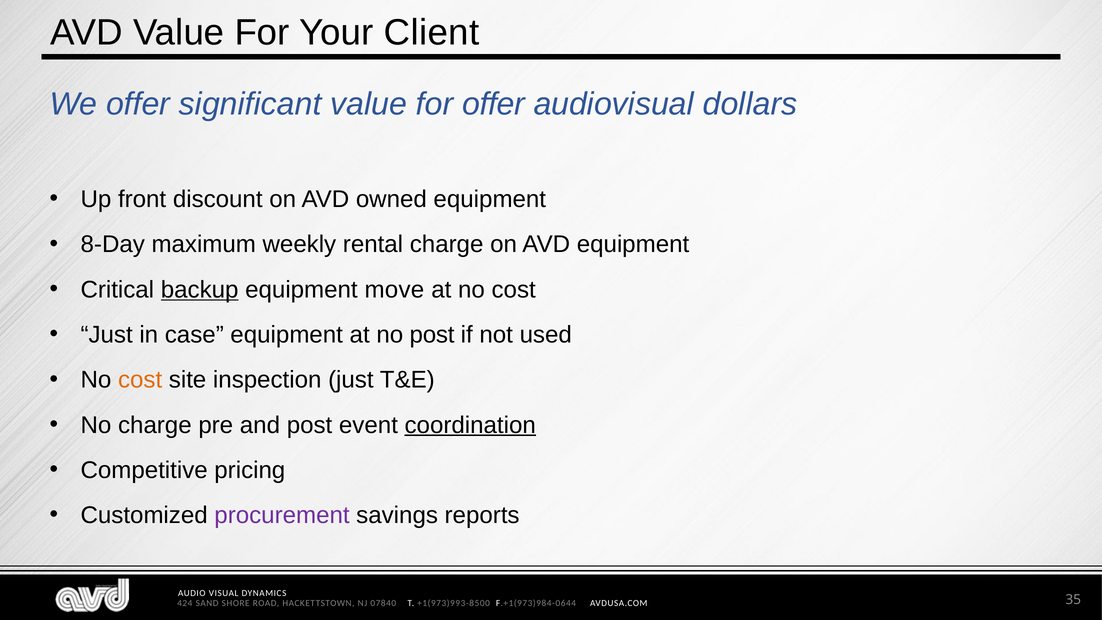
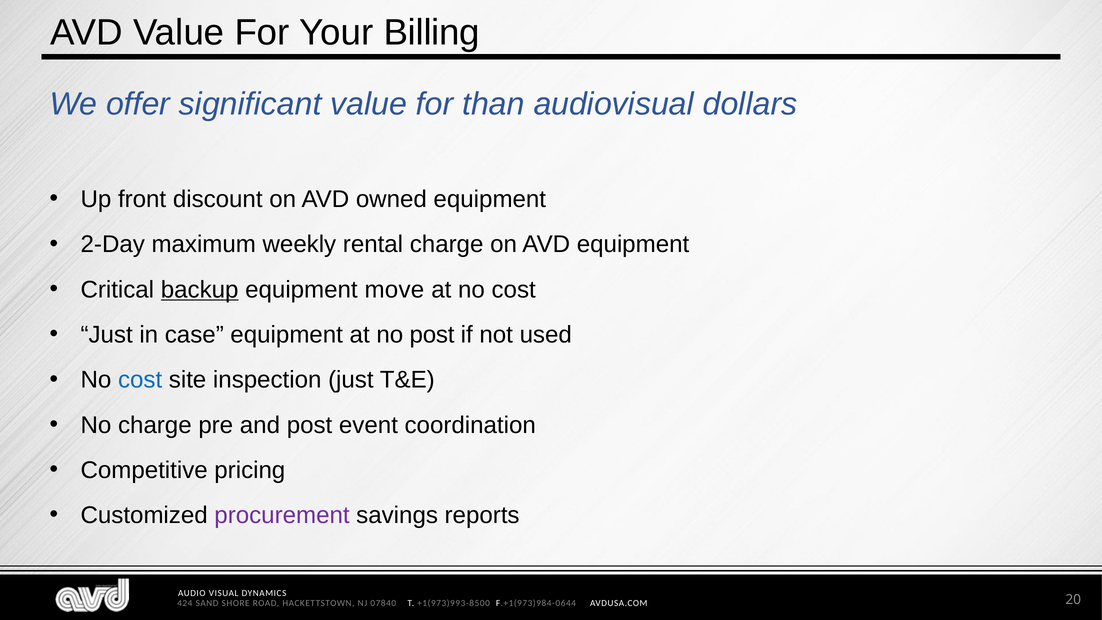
Client: Client -> Billing (432, 33)
for offer: offer -> than (493, 104)
8-Day: 8-Day -> 2-Day (113, 244)
cost colour: orange -> blue (140, 380)
coordination underline: present -> none (470, 425)
35: 35 -> 20 (1073, 599)
